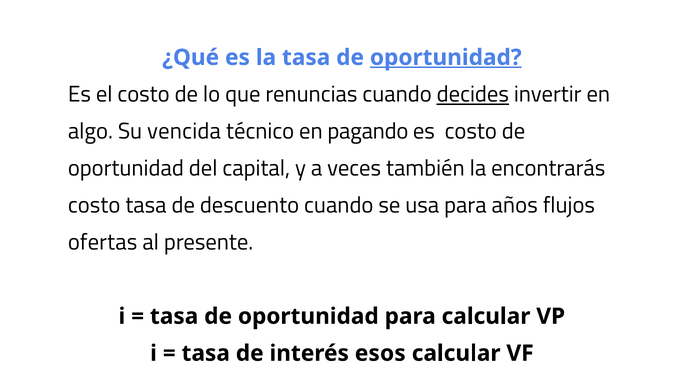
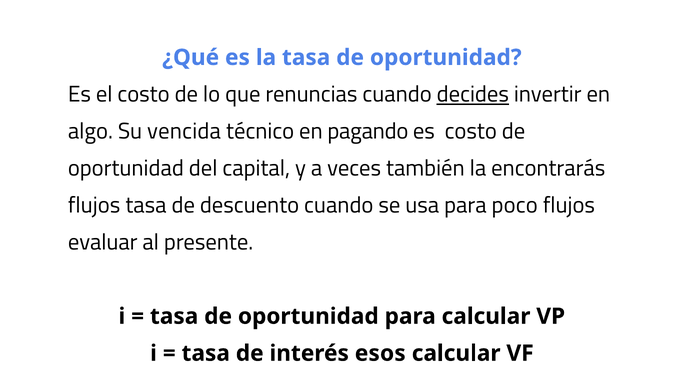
oportunidad underline: present -> none (446, 57)
costo: costo -> flujos (94, 205)
años: años -> poco (515, 205)
ofertas: ofertas -> evaluar (103, 242)
